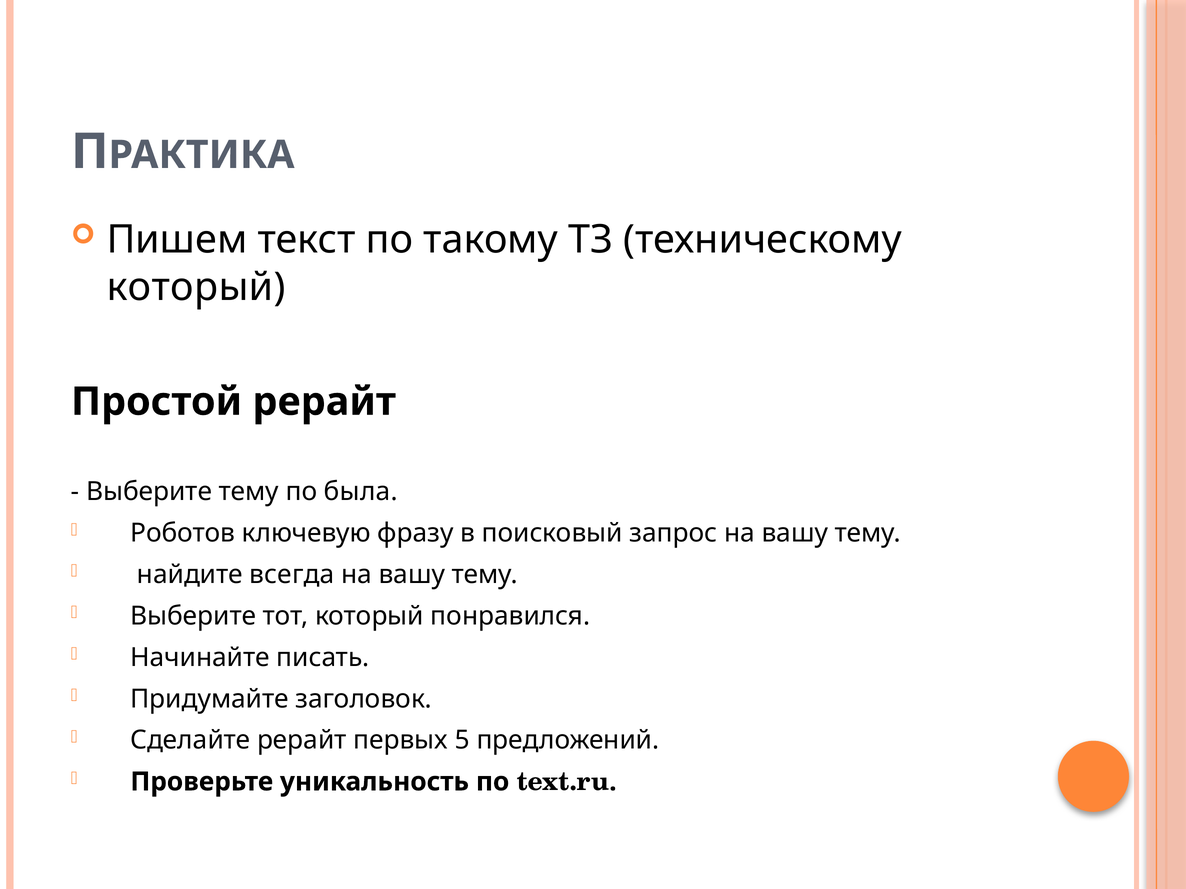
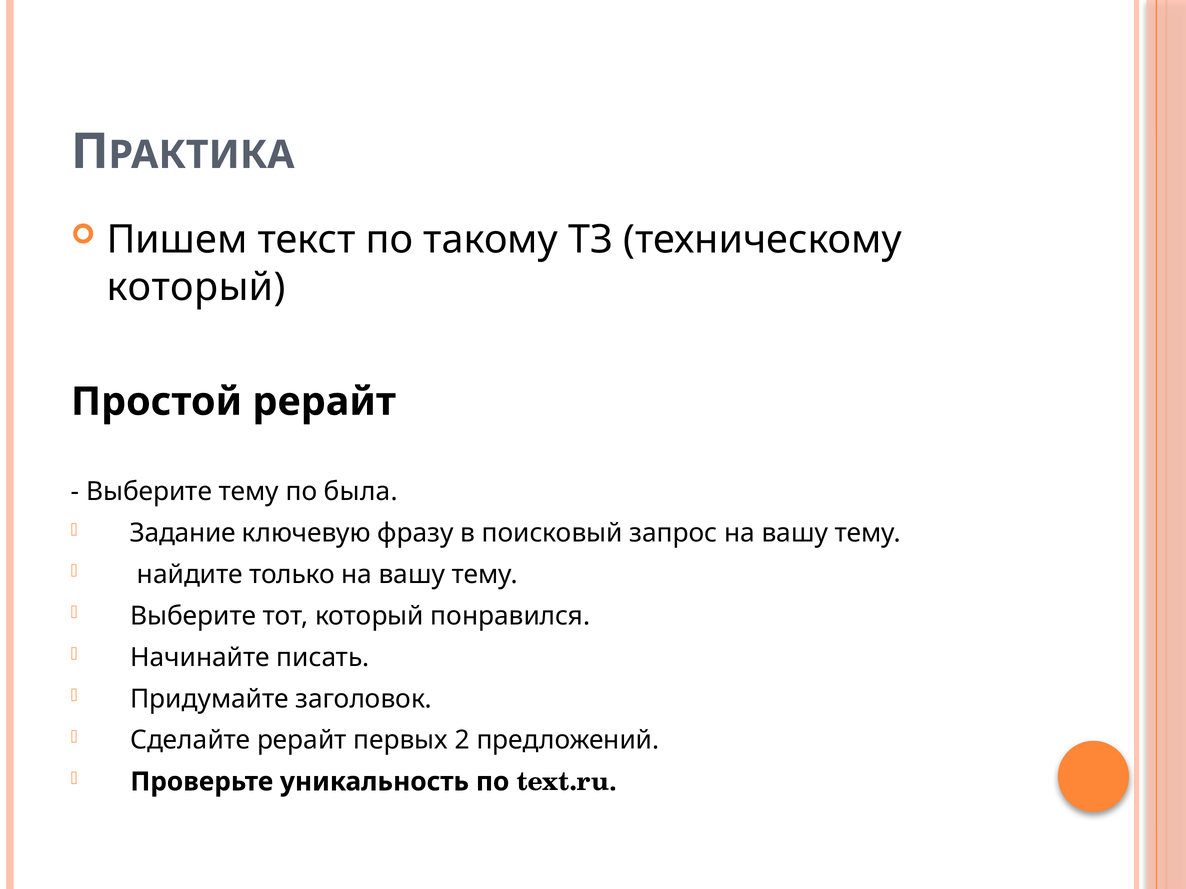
Роботов: Роботов -> Задание (183, 533)
всегда: всегда -> только (292, 575)
5: 5 -> 2 (462, 741)
